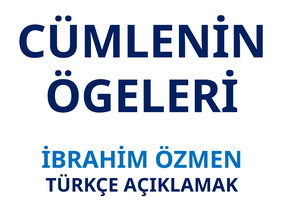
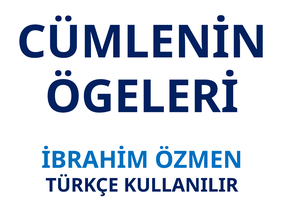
AÇIKLAMAK: AÇIKLAMAK -> KULLANILIR (181, 186)
